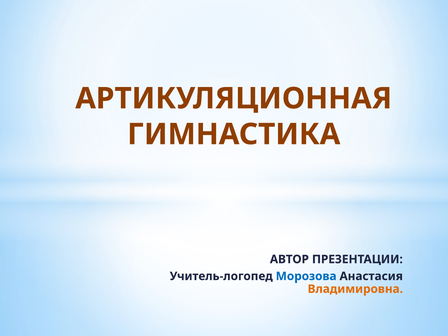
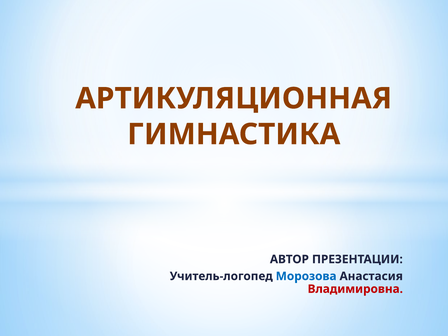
Владимировна colour: orange -> red (355, 289)
